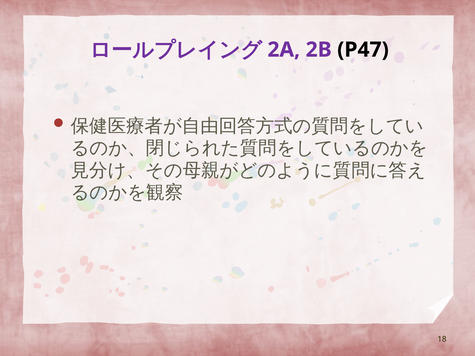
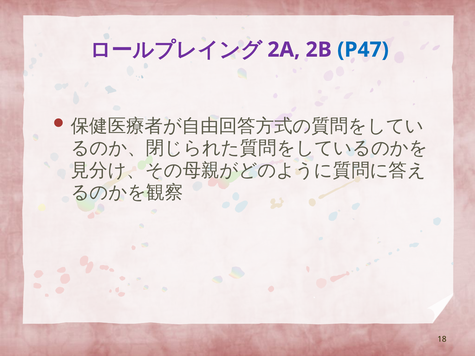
P47 colour: black -> blue (363, 50)
